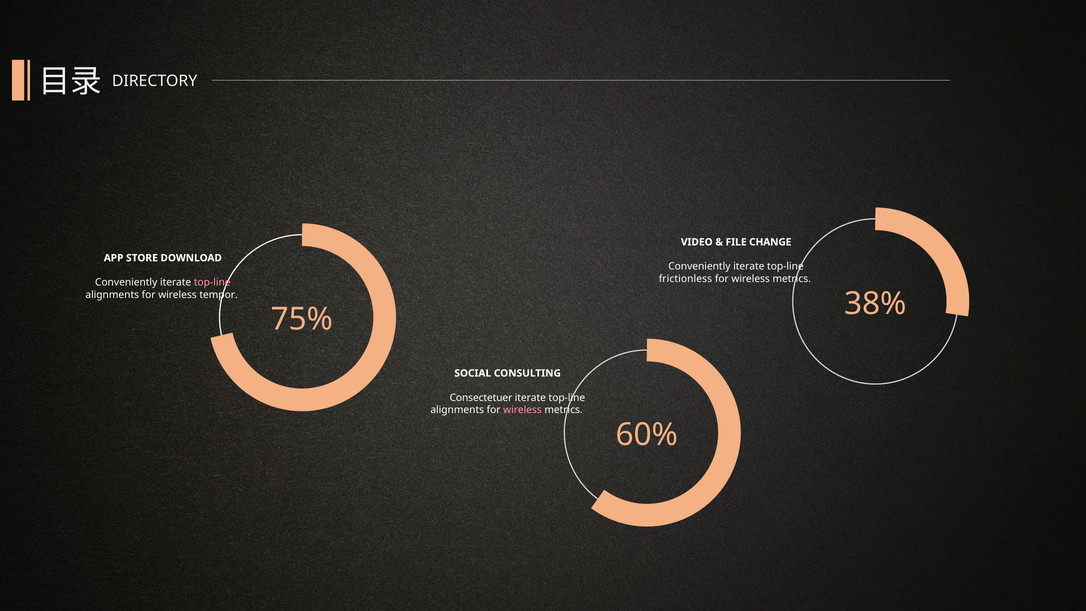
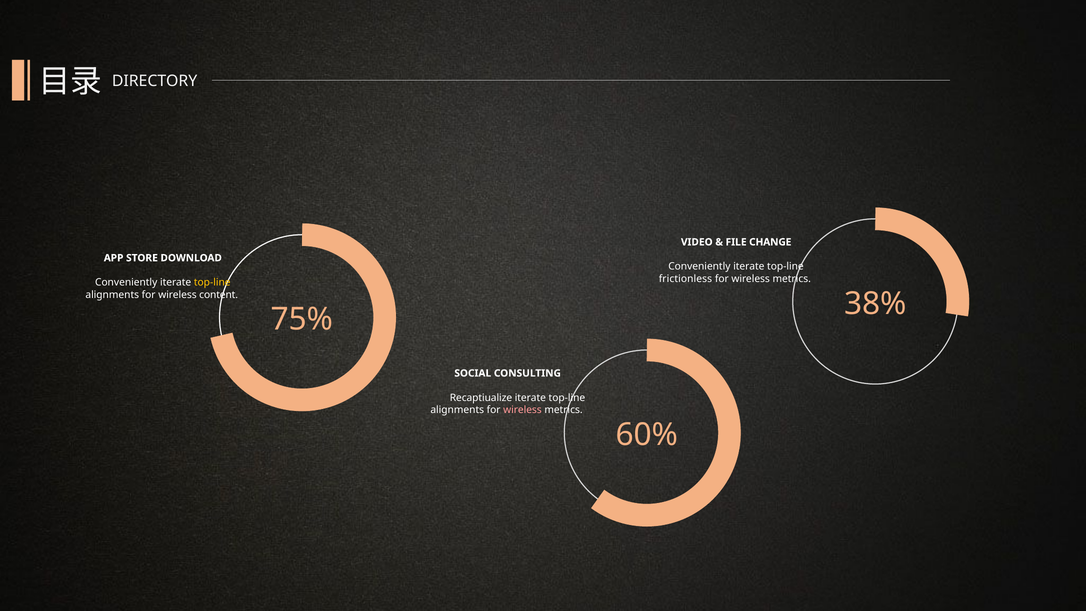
top-line colour: pink -> yellow (212, 282)
tempor: tempor -> content (219, 295)
Consectetuer: Consectetuer -> Recaptiualize (481, 398)
